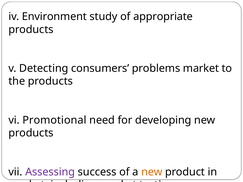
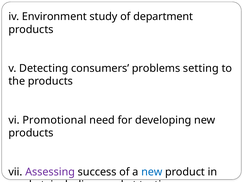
appropriate: appropriate -> department (163, 17)
problems market: market -> setting (201, 68)
new colour: orange -> blue (152, 172)
